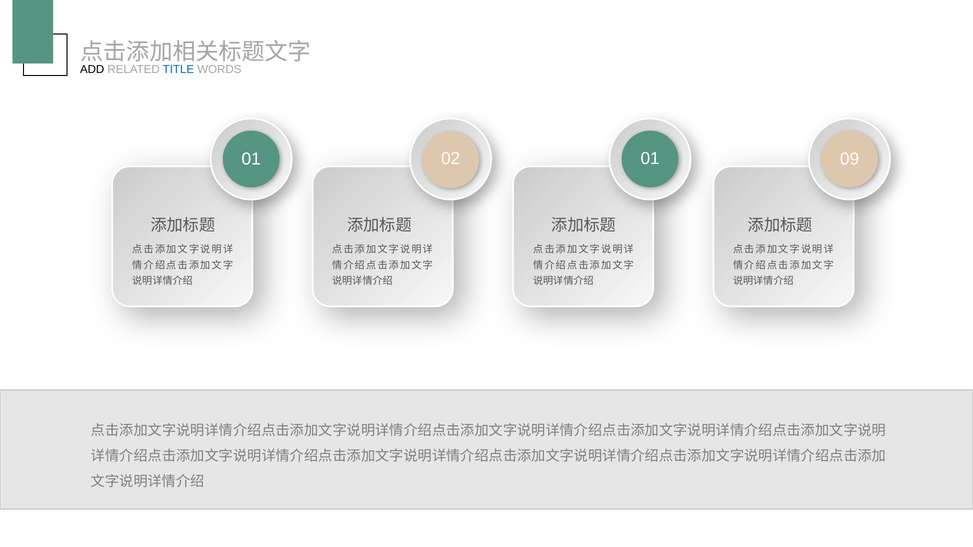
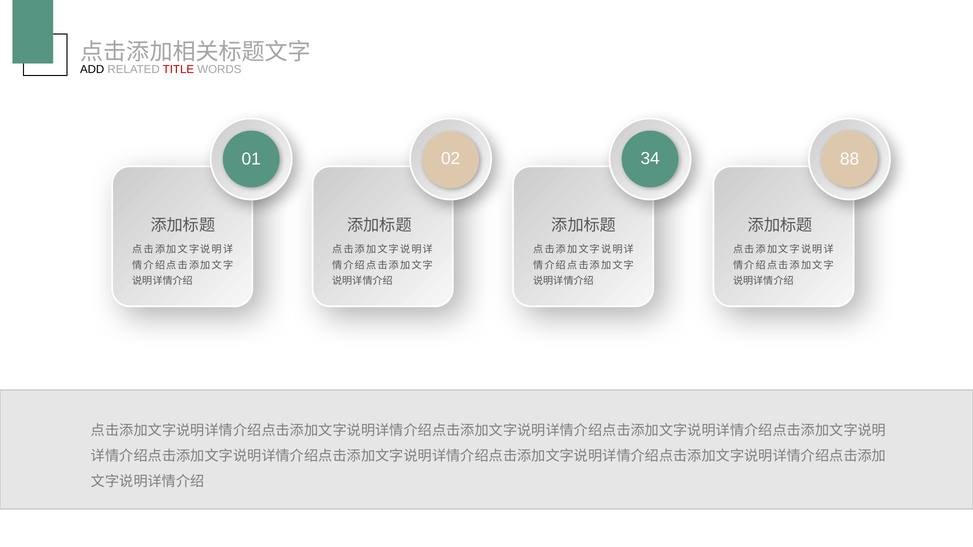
TITLE colour: blue -> red (178, 69)
09: 09 -> 88 (850, 159)
01 01: 01 -> 34 (650, 158)
